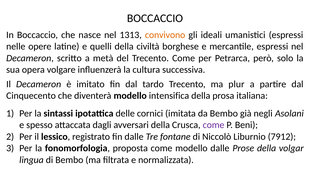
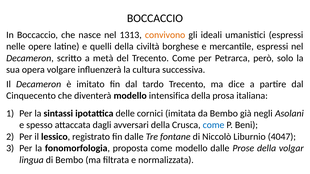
plur: plur -> dice (236, 84)
come colour: purple -> blue (214, 125)
7912: 7912 -> 4047 (282, 137)
